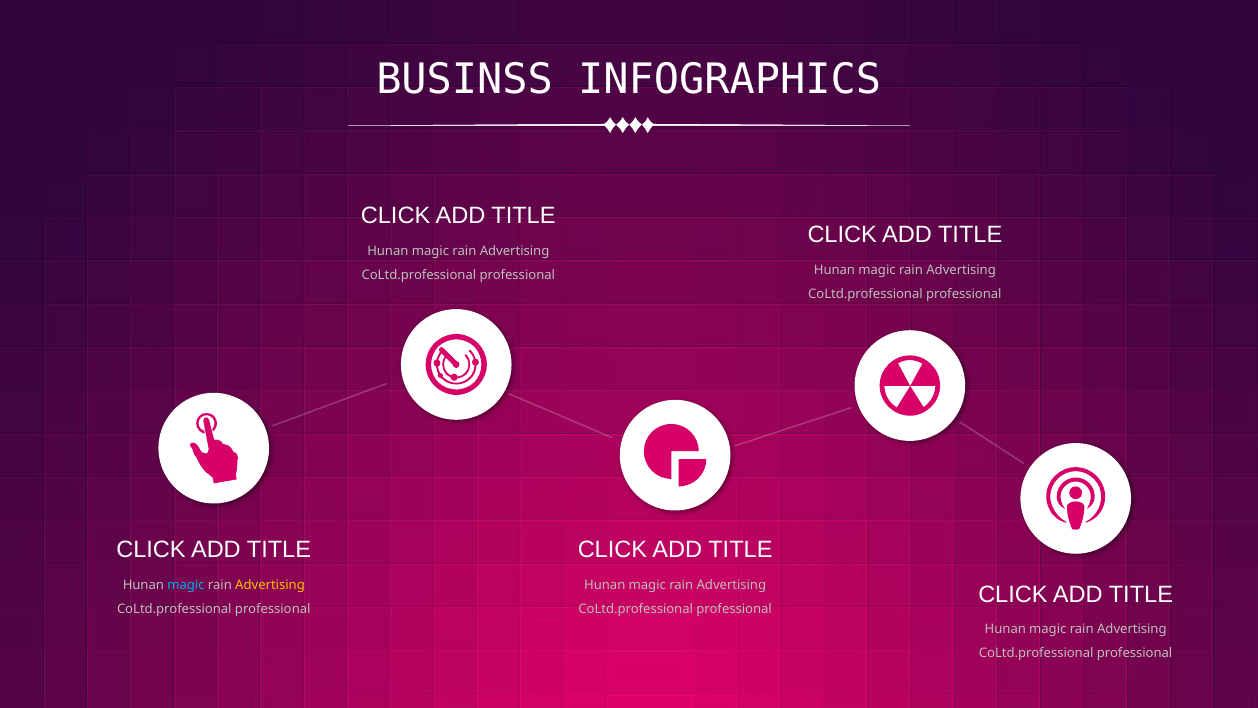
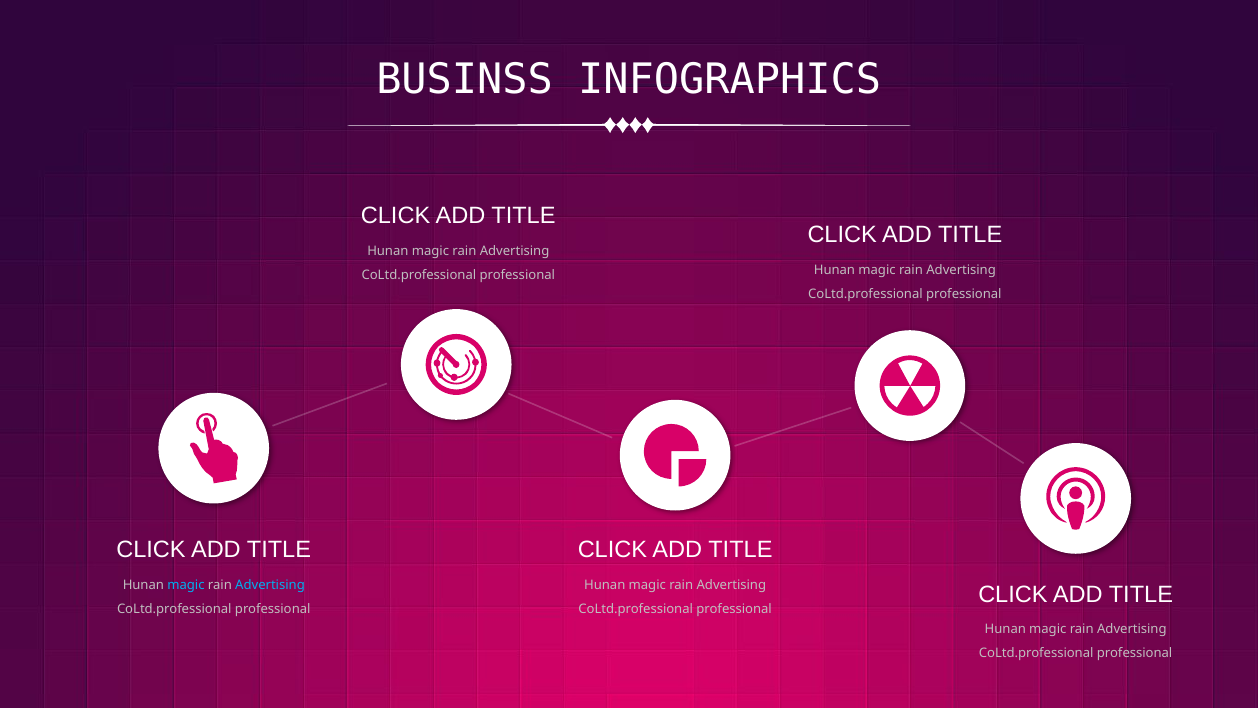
Advertising colour: yellow -> light blue (270, 585)
